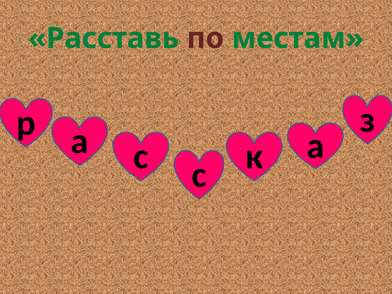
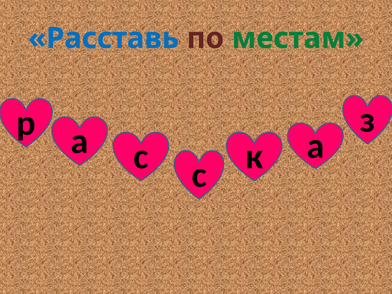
Расставь colour: green -> blue (104, 38)
